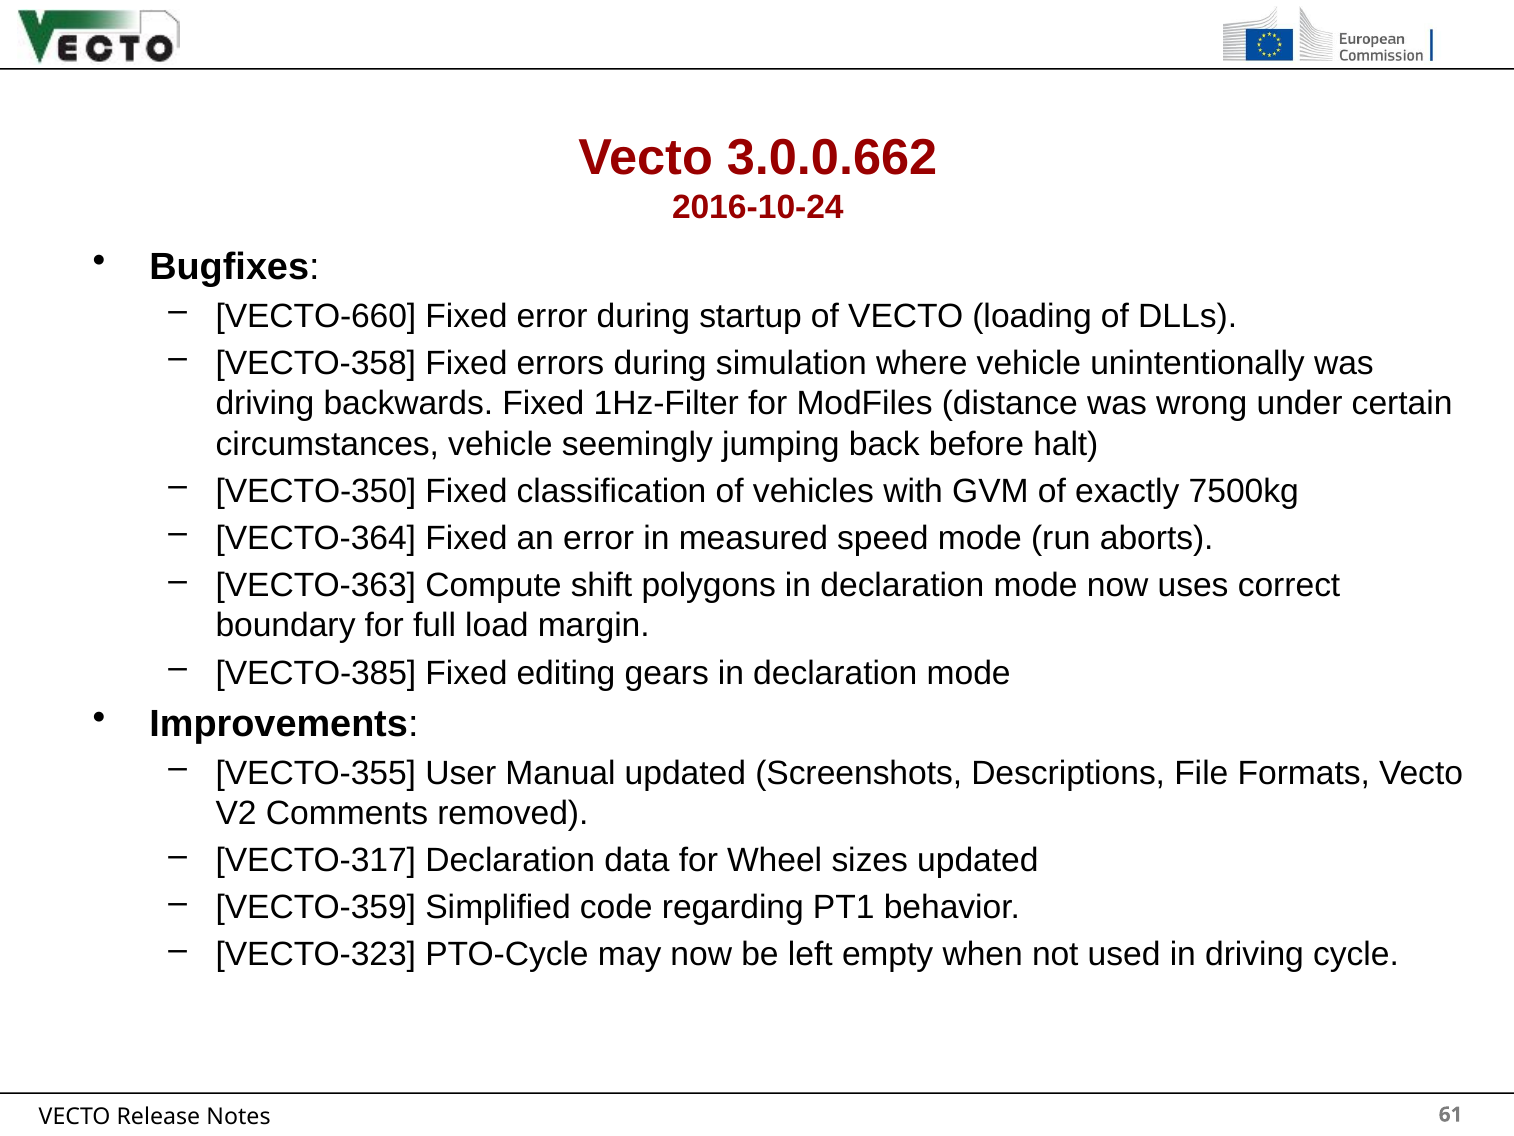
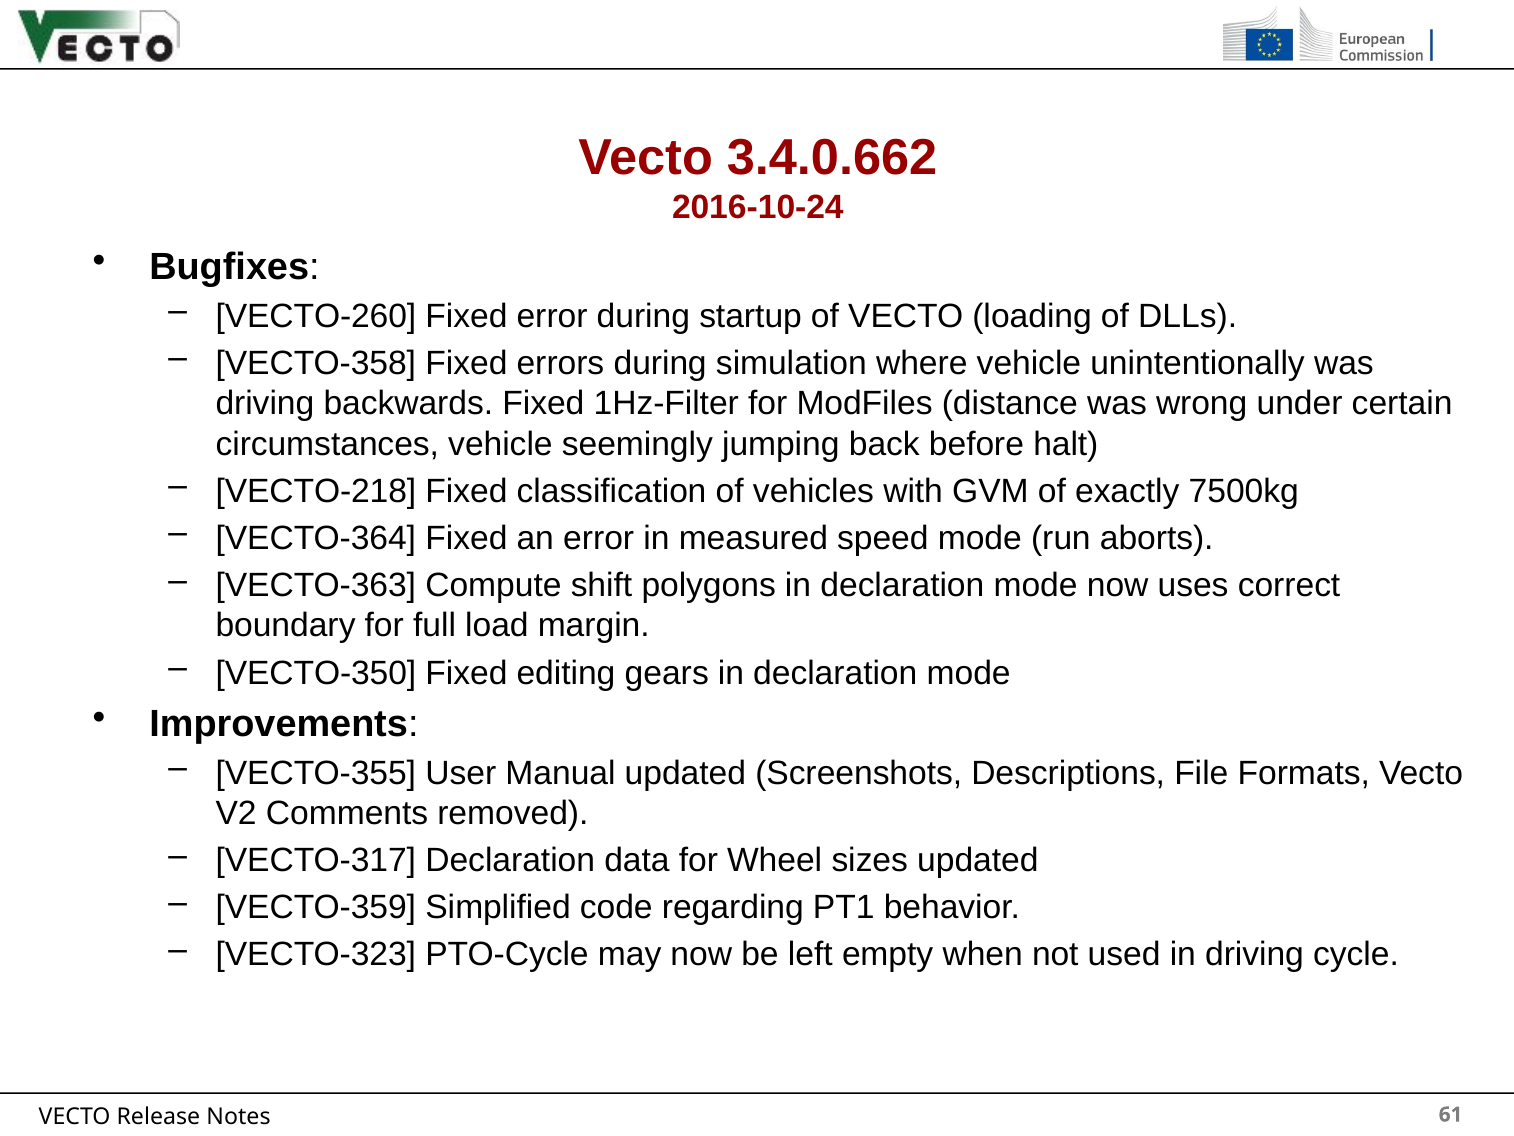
3.0.0.662: 3.0.0.662 -> 3.4.0.662 (832, 158)
VECTO-660: VECTO-660 -> VECTO-260 (316, 316)
VECTO-350: VECTO-350 -> VECTO-218 (316, 491)
VECTO-385: VECTO-385 -> VECTO-350 (316, 673)
